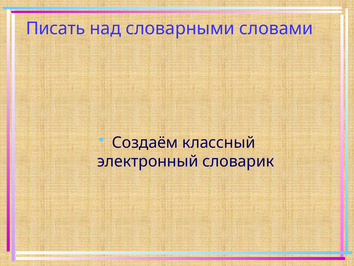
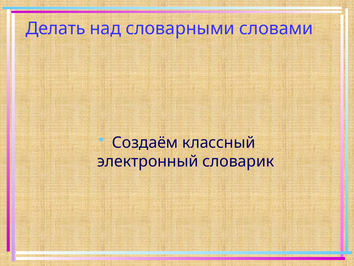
Писать: Писать -> Делать (56, 28)
